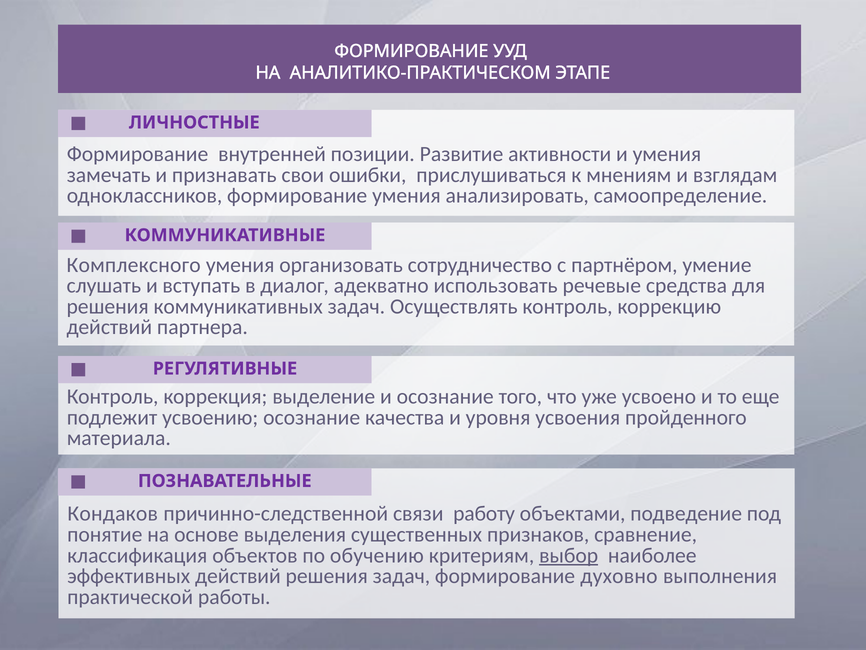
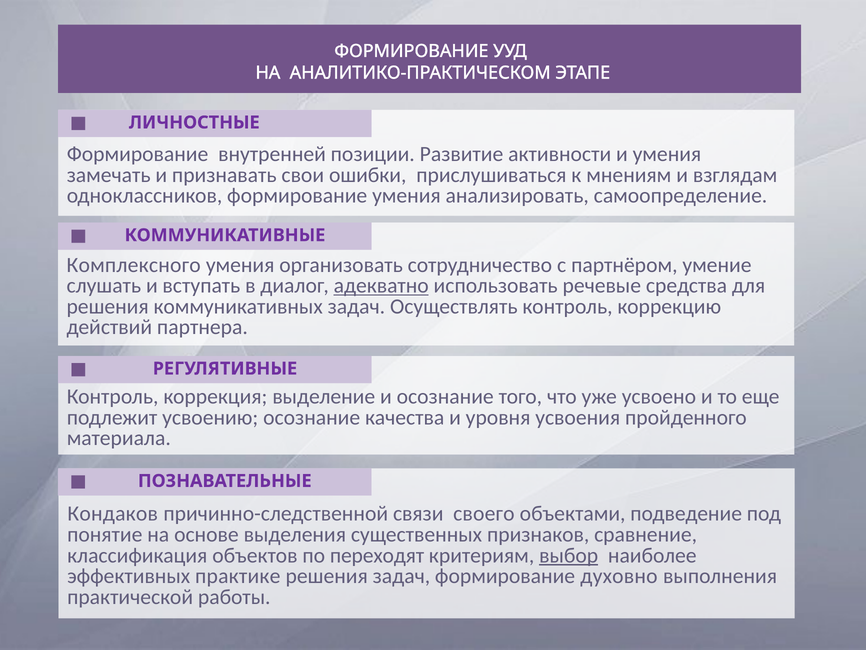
адекватно underline: none -> present (381, 285)
работу: работу -> своего (484, 513)
обучению: обучению -> переходят (377, 555)
эффективных действий: действий -> практике (238, 576)
